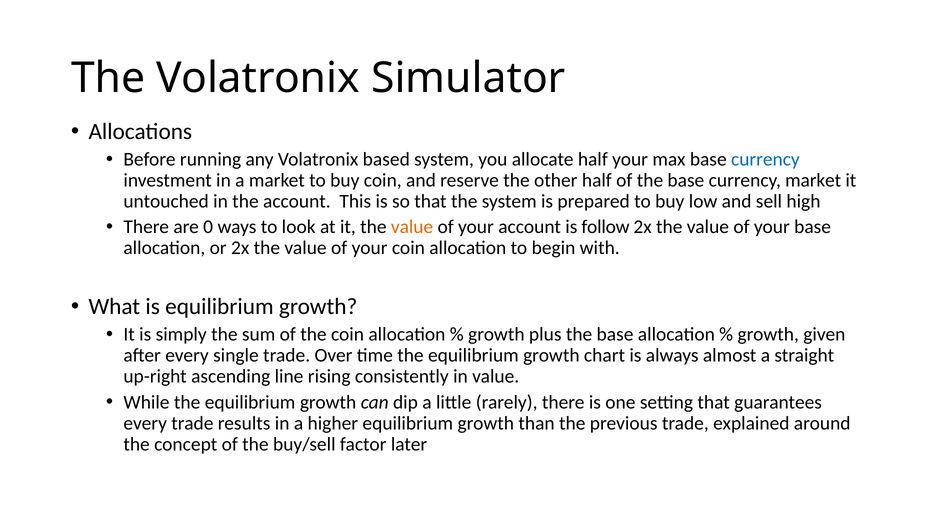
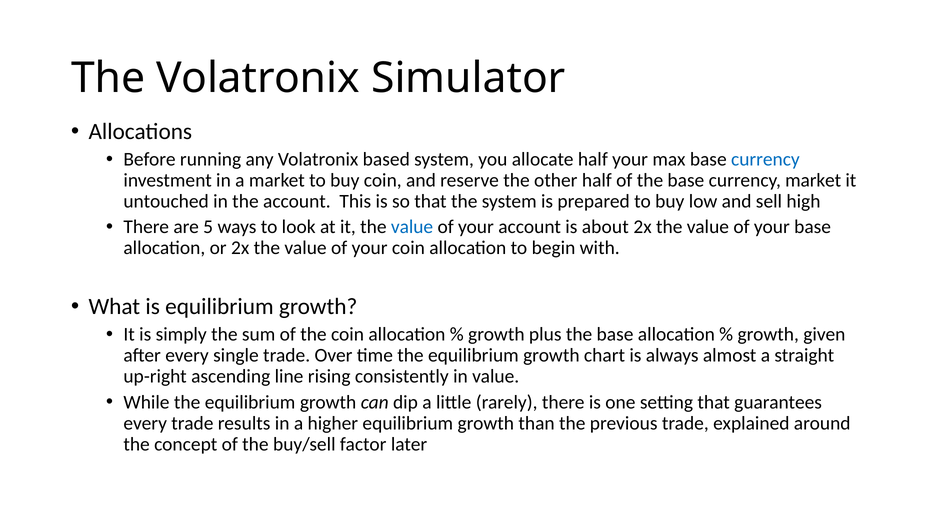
0: 0 -> 5 (208, 227)
value colour: orange -> blue (412, 227)
follow: follow -> about (605, 227)
